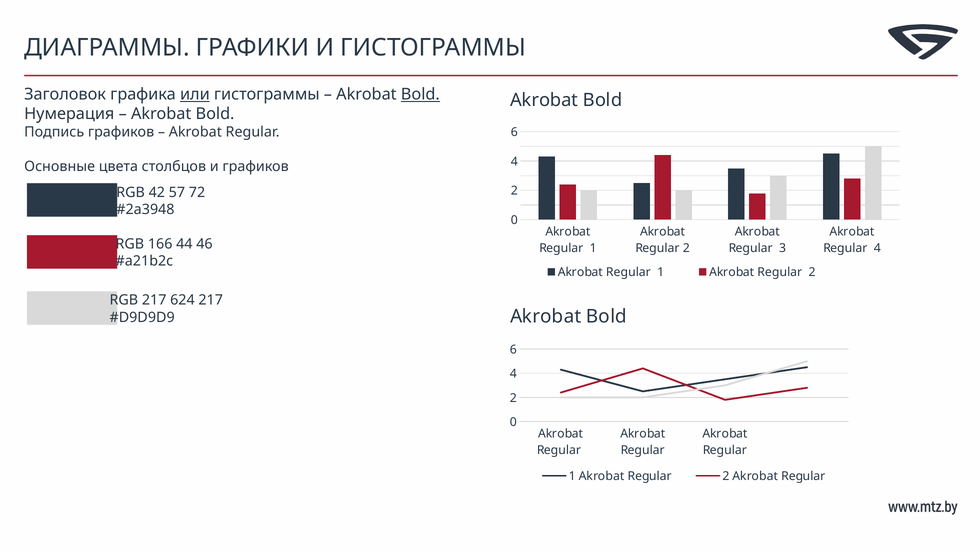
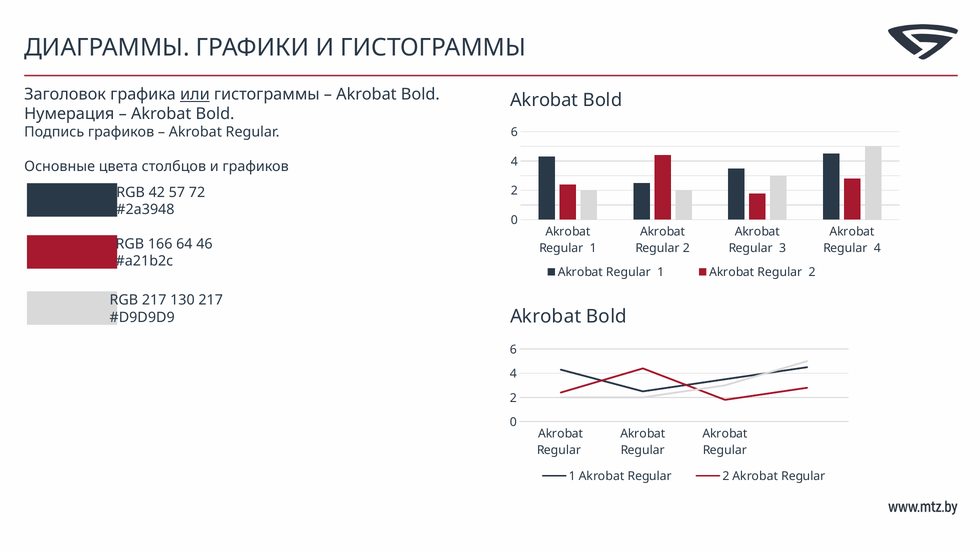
Bold underline: present -> none (420, 94)
44: 44 -> 64 (184, 244)
624: 624 -> 130 (182, 300)
